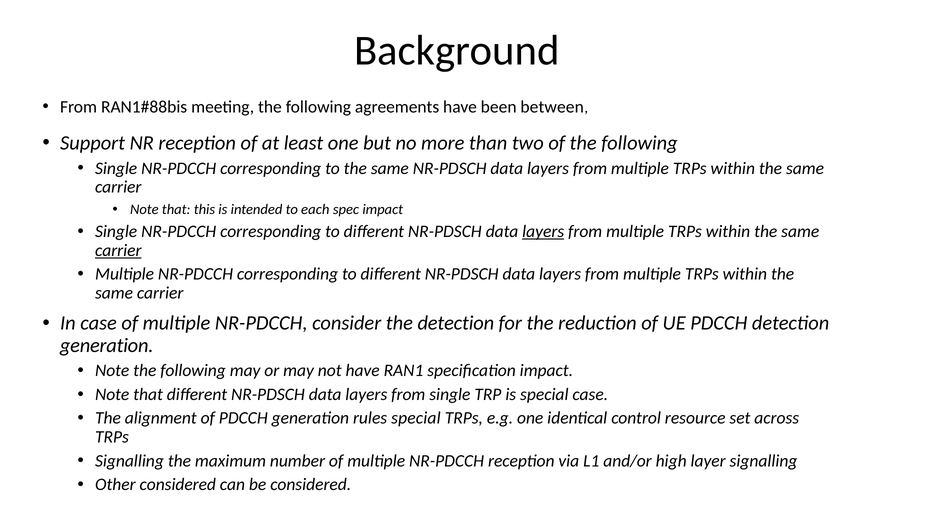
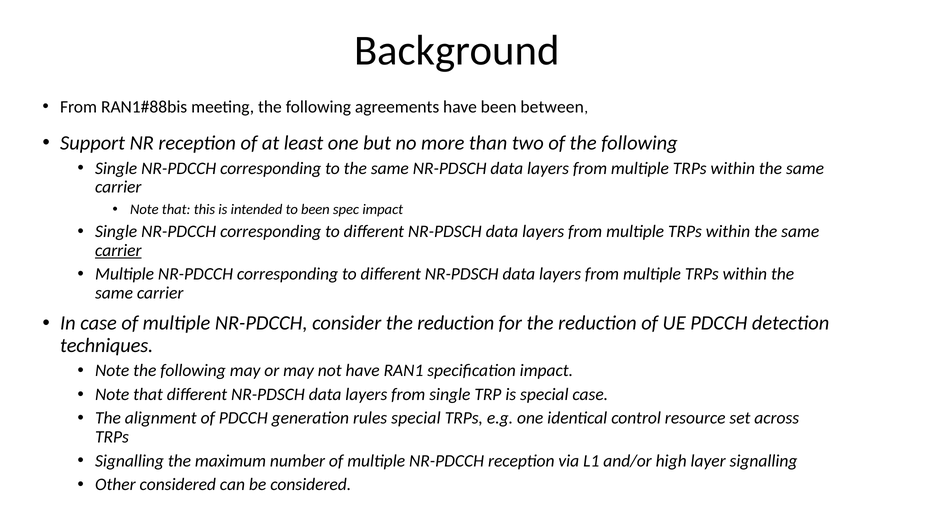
to each: each -> been (315, 209)
layers underline: present -> none (543, 231)
consider the detection: detection -> reduction (456, 323)
generation: generation -> techniques (107, 345)
